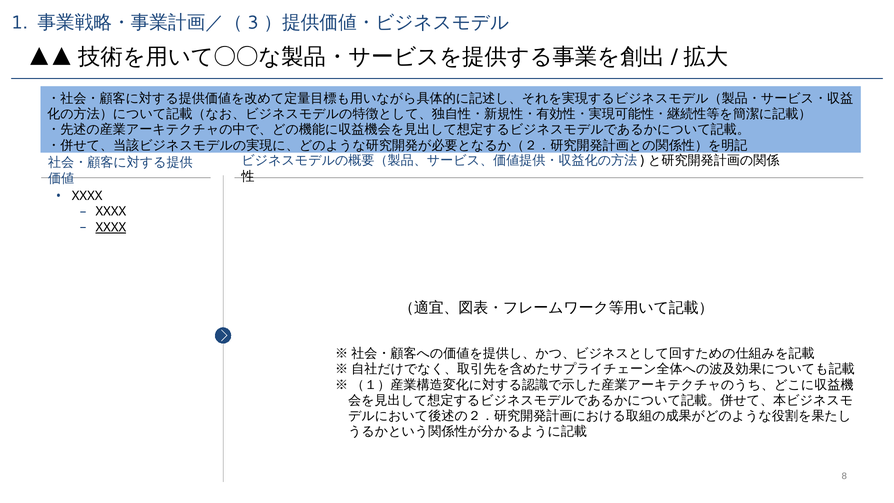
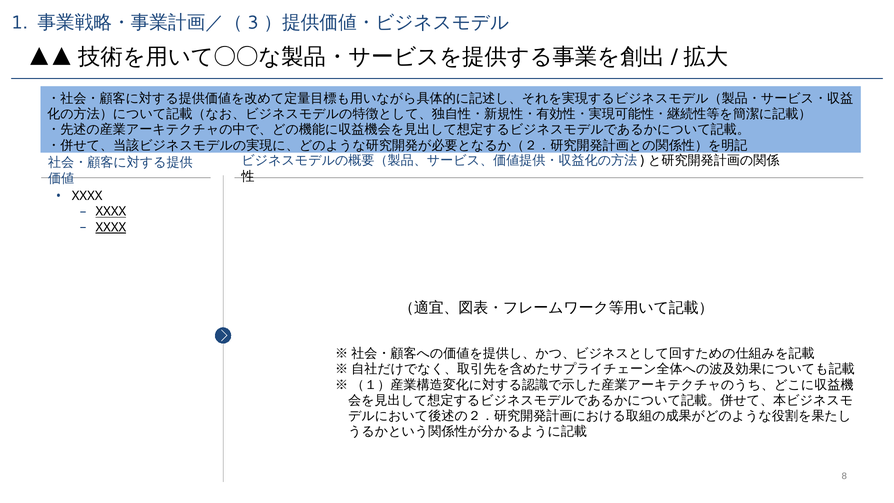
XXXX underline: none -> present (111, 212)
